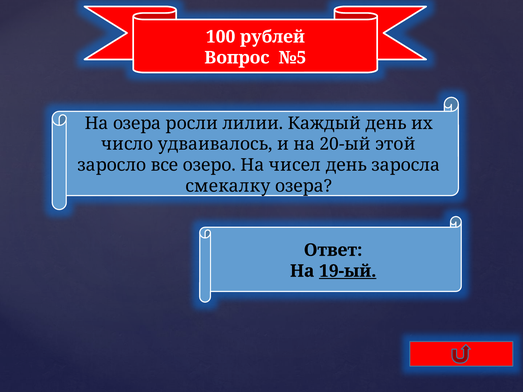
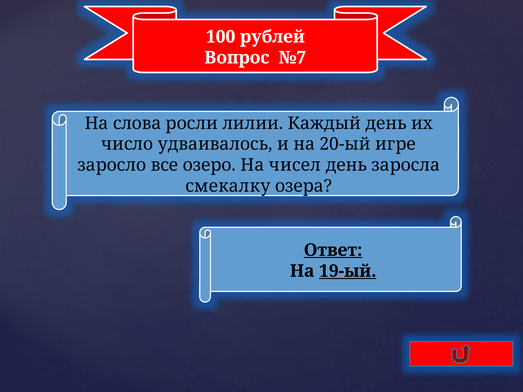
№5: №5 -> №7 (292, 58)
На озера: озера -> слова (137, 123)
этой: этой -> игре (395, 144)
Ответ underline: none -> present (333, 250)
